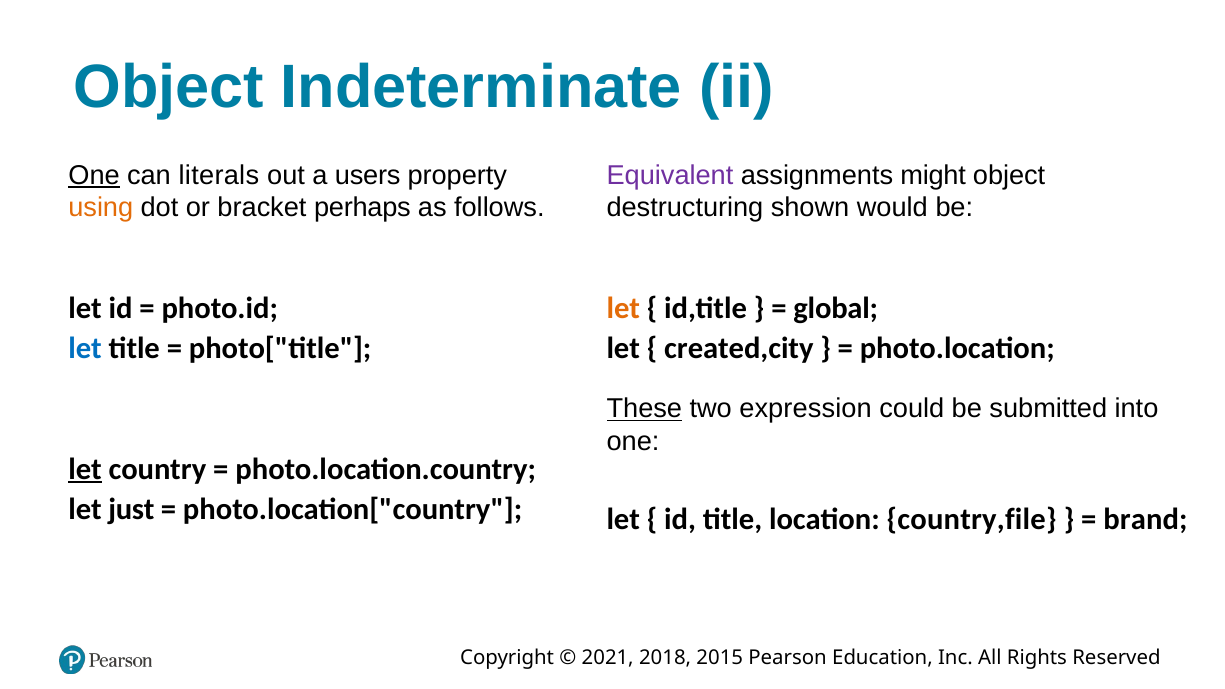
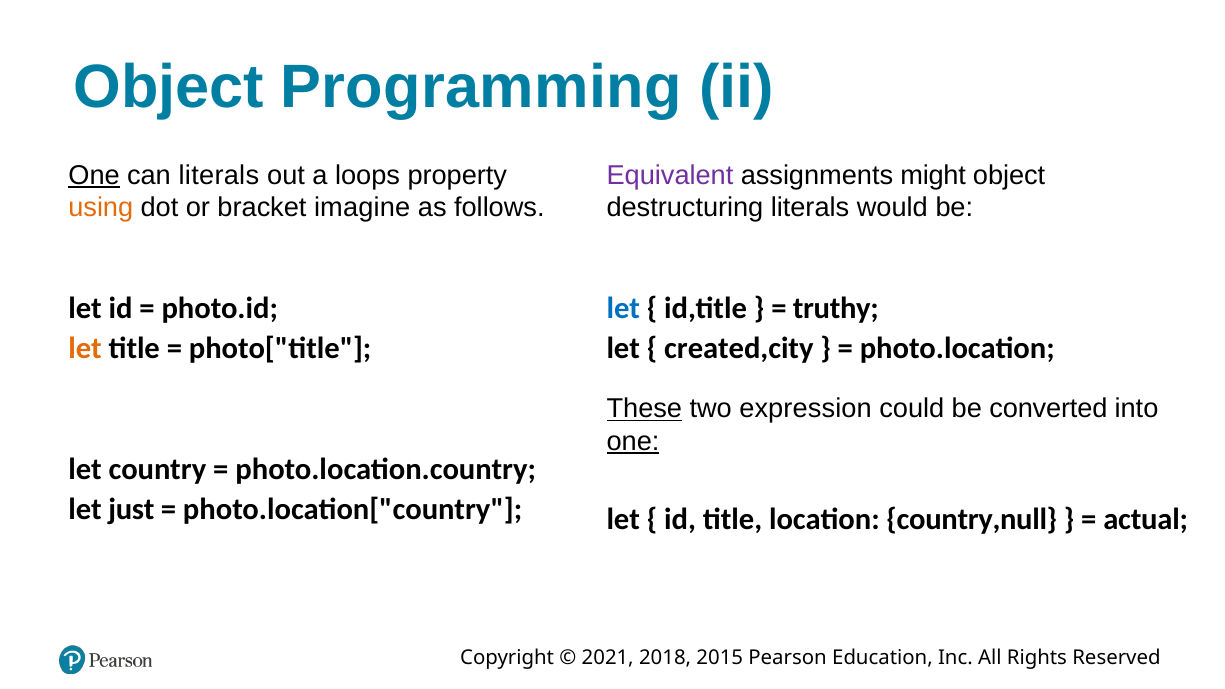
Indeterminate: Indeterminate -> Programming (481, 87)
users: users -> loops (368, 175)
perhaps: perhaps -> imagine (362, 208)
destructuring shown: shown -> literals (810, 208)
let colour: orange -> blue (623, 309)
global: global -> truthy (836, 309)
let colour: blue -> orange (85, 349)
submitted: submitted -> converted (1048, 409)
one underline: none -> present (633, 441)
let underline: present -> none (85, 469)
country,file: country,file -> country,null (972, 520)
brand: brand -> actual (1146, 520)
